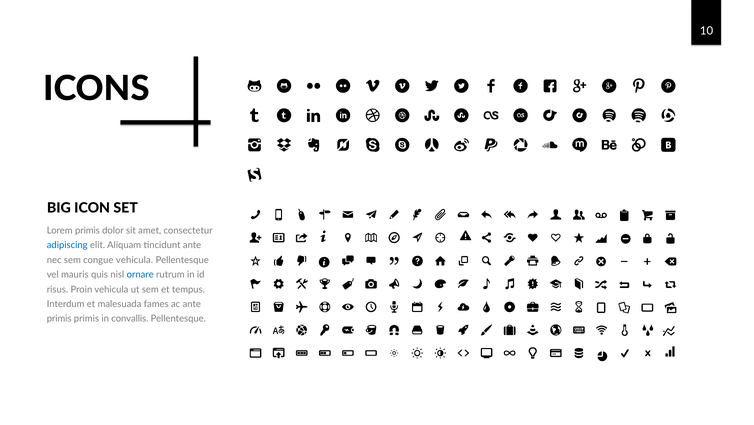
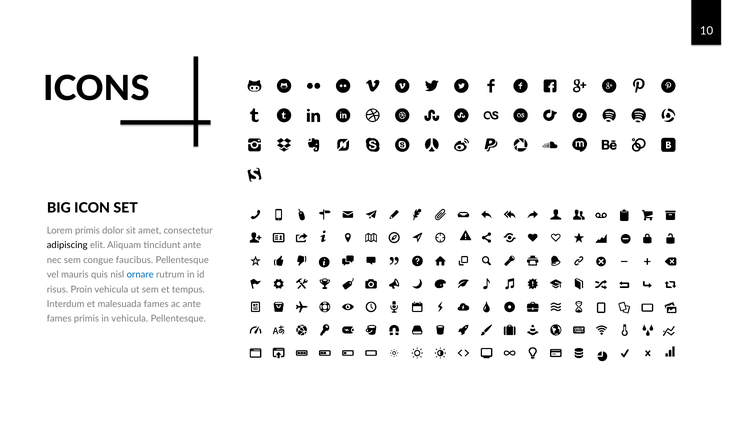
adipiscing colour: blue -> black (67, 245)
congue vehicula: vehicula -> faucibus (135, 260)
primis: primis -> fames (59, 319)
in convallis: convallis -> vehicula (130, 319)
